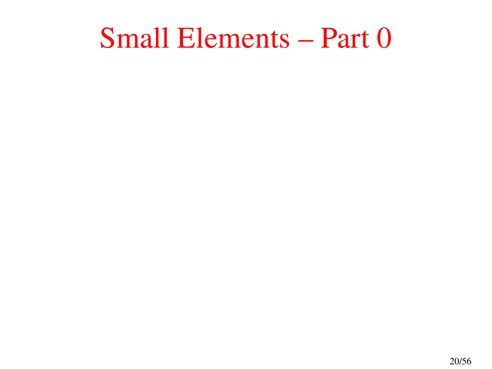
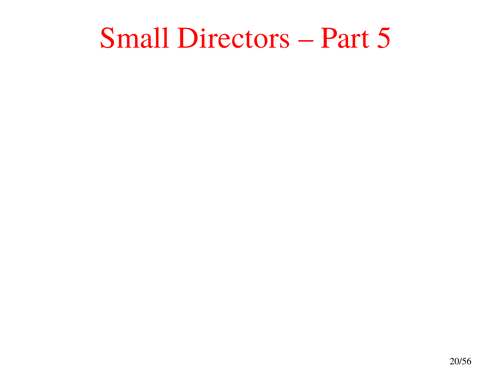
Elements: Elements -> Directors (234, 38)
0: 0 -> 5 (384, 38)
